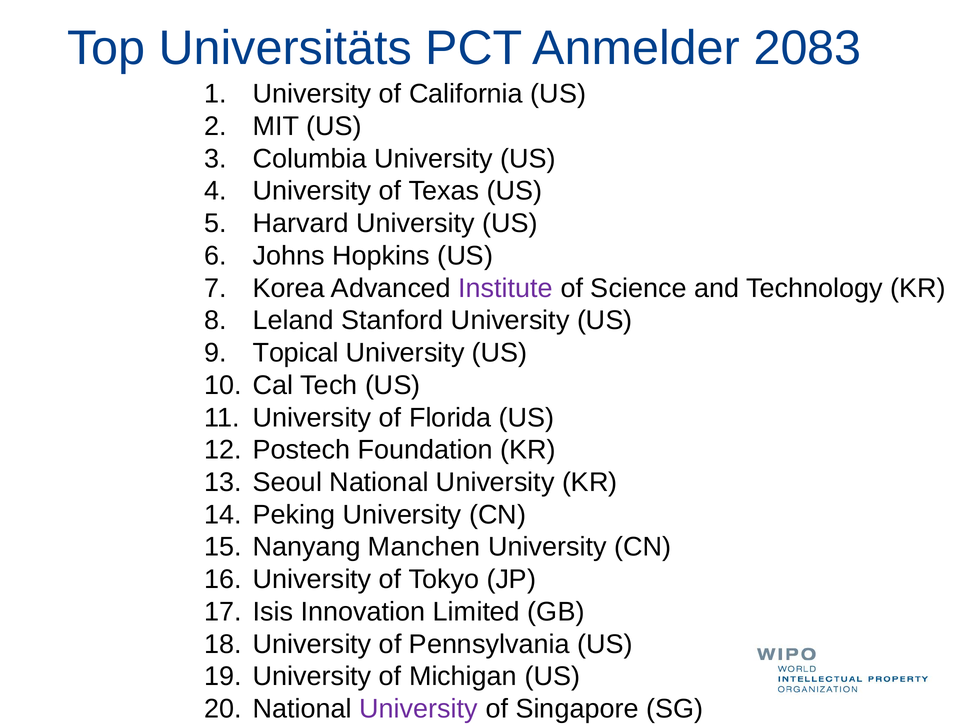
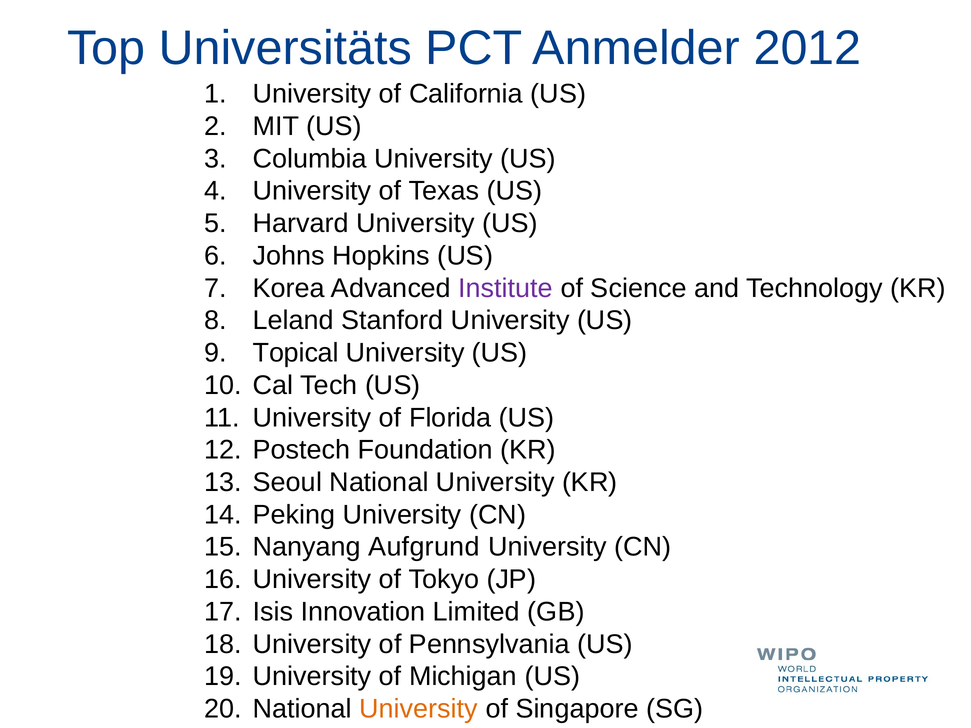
2083: 2083 -> 2012 (807, 48)
Manchen: Manchen -> Aufgrund (424, 547)
University colour: purple -> orange (419, 709)
